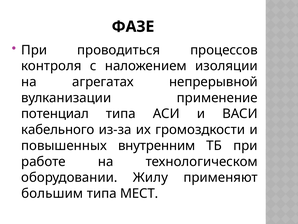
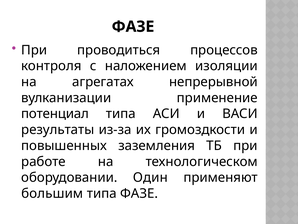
кабельного: кабельного -> результаты (58, 129)
внутренним: внутренним -> заземления (157, 145)
Жилу: Жилу -> Один (150, 177)
типа МЕСТ: МЕСТ -> ФАЗЕ (139, 193)
